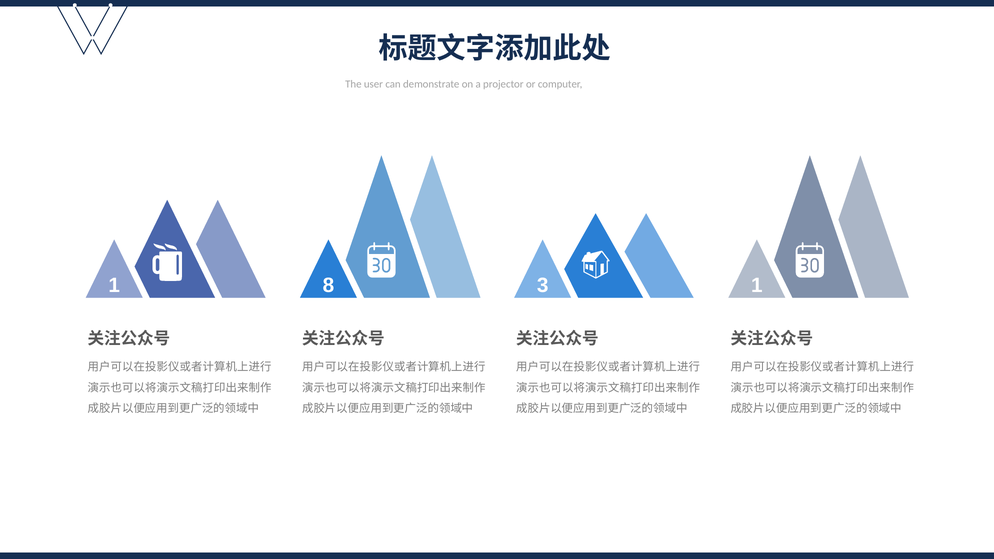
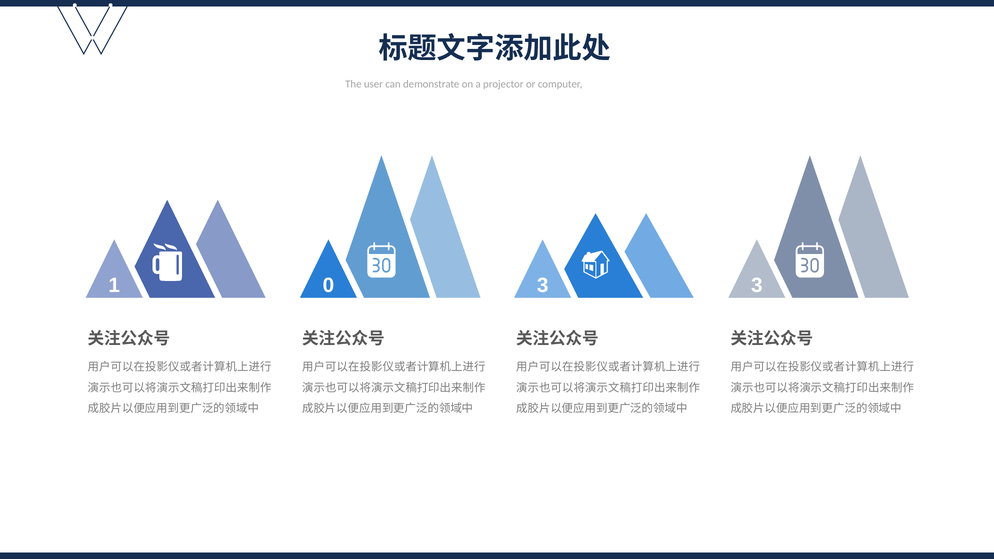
8: 8 -> 0 (328, 285)
3 1: 1 -> 3 (757, 285)
